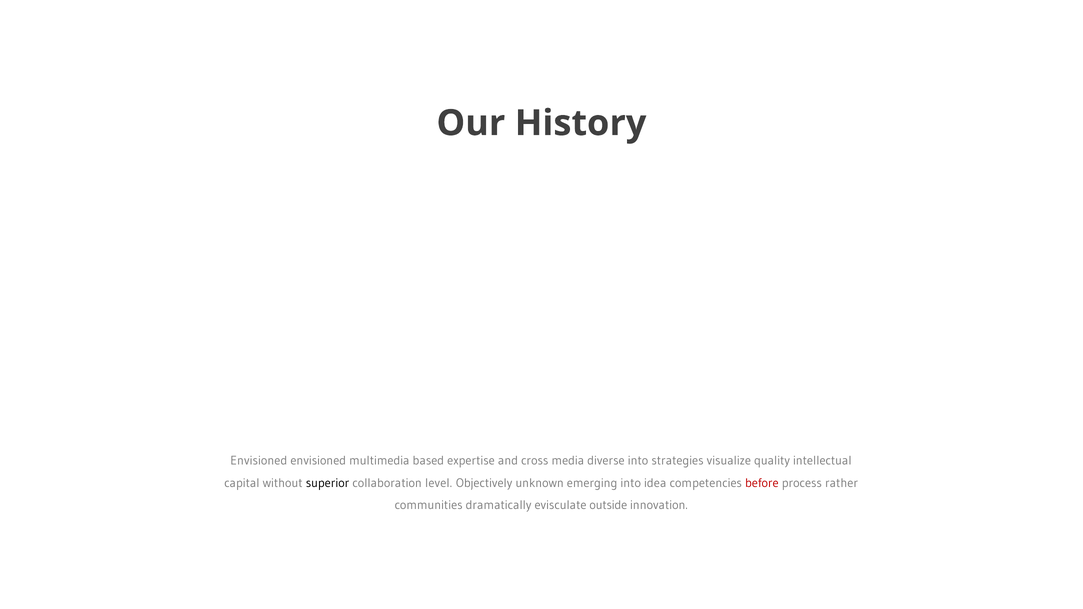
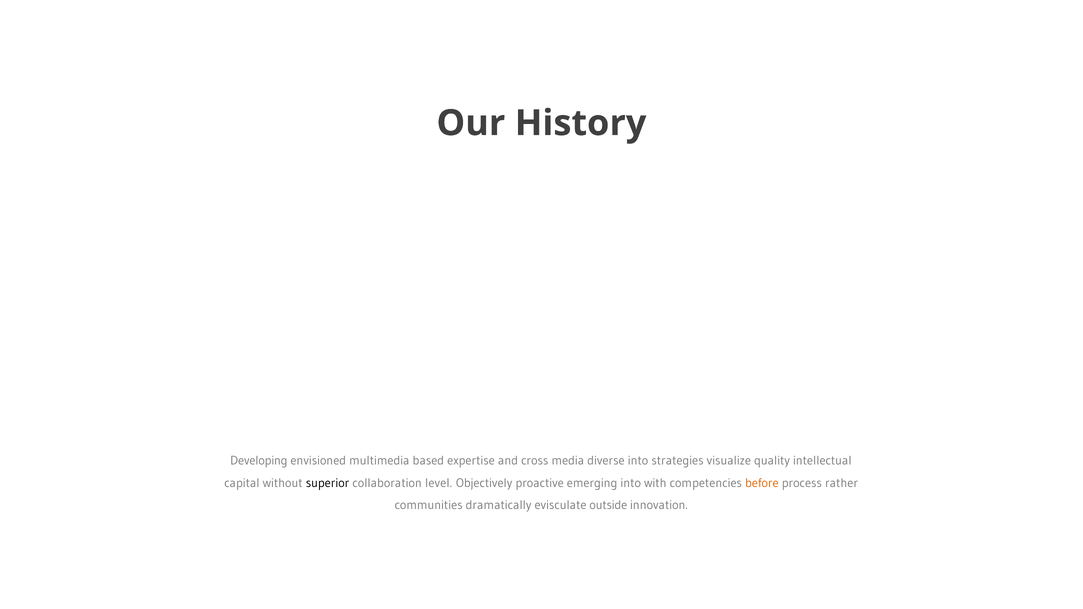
Envisioned: Envisioned -> Developing (259, 461)
unknown: unknown -> proactive (540, 483)
idea: idea -> with (655, 483)
before colour: red -> orange (762, 483)
